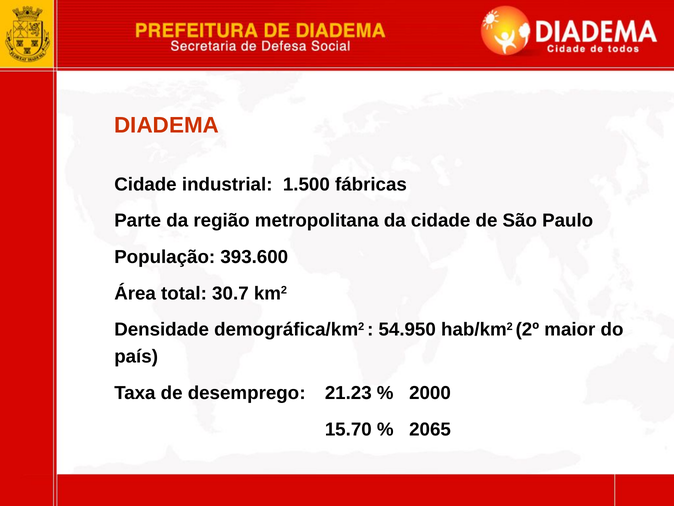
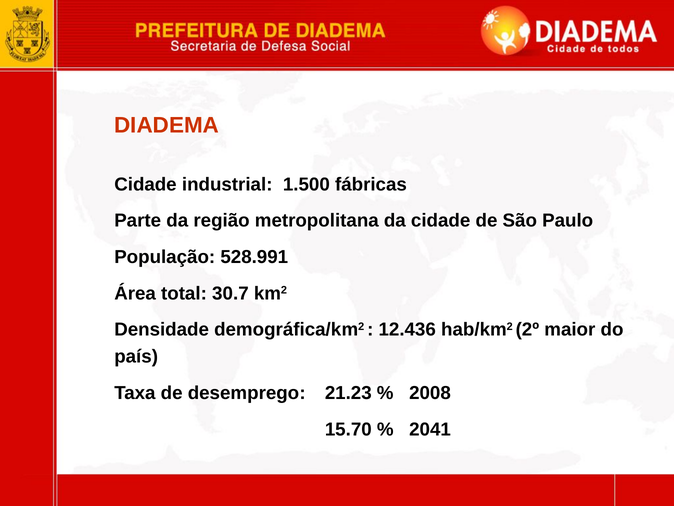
393.600: 393.600 -> 528.991 (254, 257)
54.950: 54.950 -> 12.436 (407, 329)
2000: 2000 -> 2008 (430, 393)
2065: 2065 -> 2041 (430, 429)
